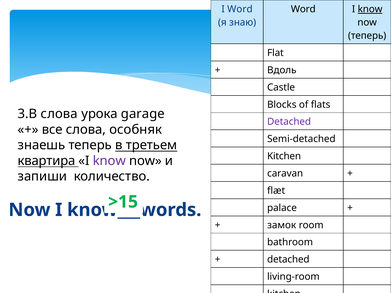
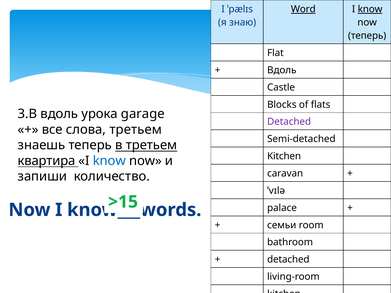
I Word: Word -> ˈpælɪs (240, 9)
Word underline: none -> present (303, 9)
3.В слова: слова -> вдоль (59, 114)
слова особняк: особняк -> третьем (136, 130)
know colour: purple -> blue (109, 161)
flæt: flæt -> ˈvɪlə (276, 191)
замок: замок -> семьи (282, 225)
